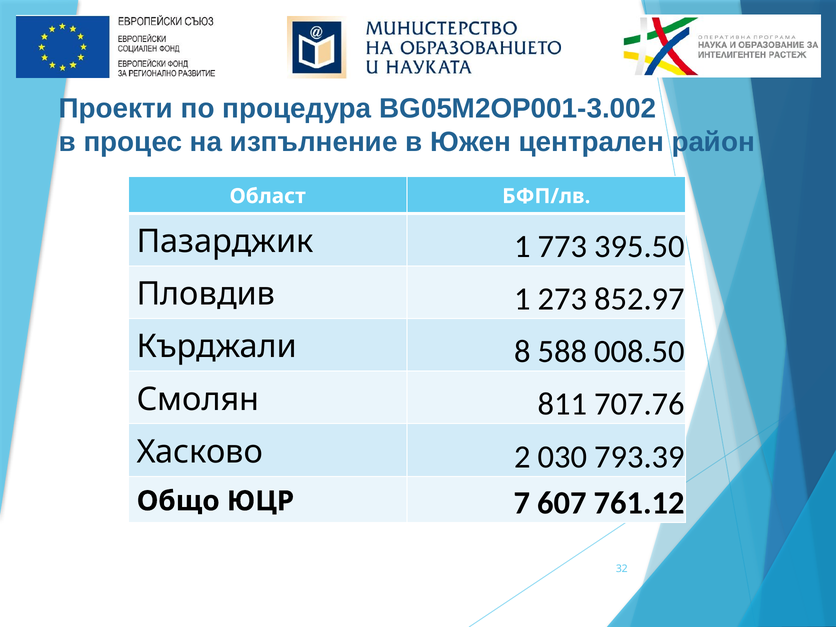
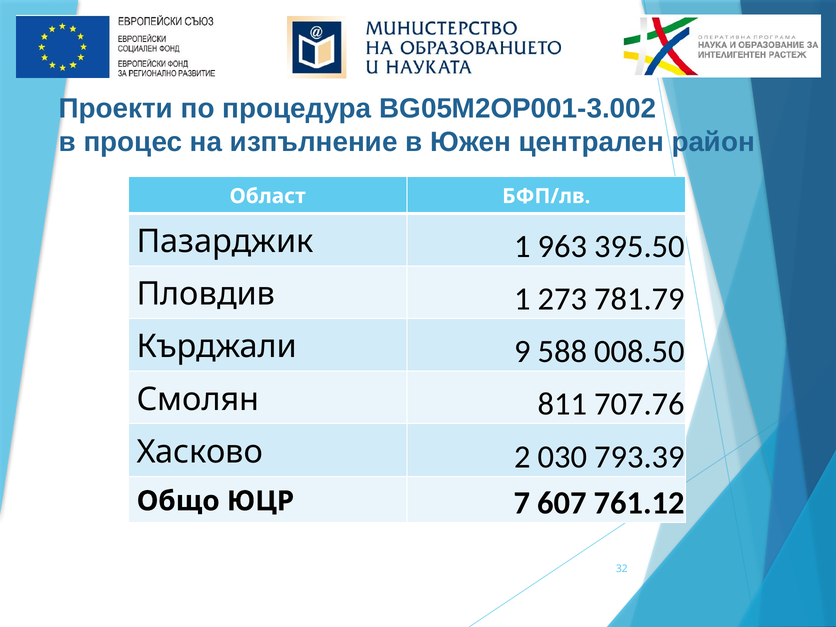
773: 773 -> 963 (562, 247)
852.97: 852.97 -> 781.79 (640, 299)
8: 8 -> 9 (522, 352)
